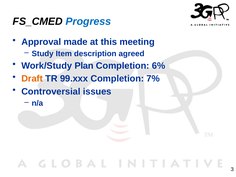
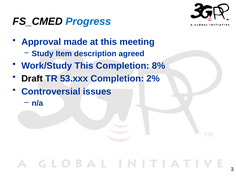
Work/Study Plan: Plan -> This (84, 66)
6%: 6% -> 8% (159, 66)
Draft colour: orange -> black (32, 79)
99.xxx: 99.xxx -> 53.xxx (74, 79)
7%: 7% -> 2% (153, 79)
